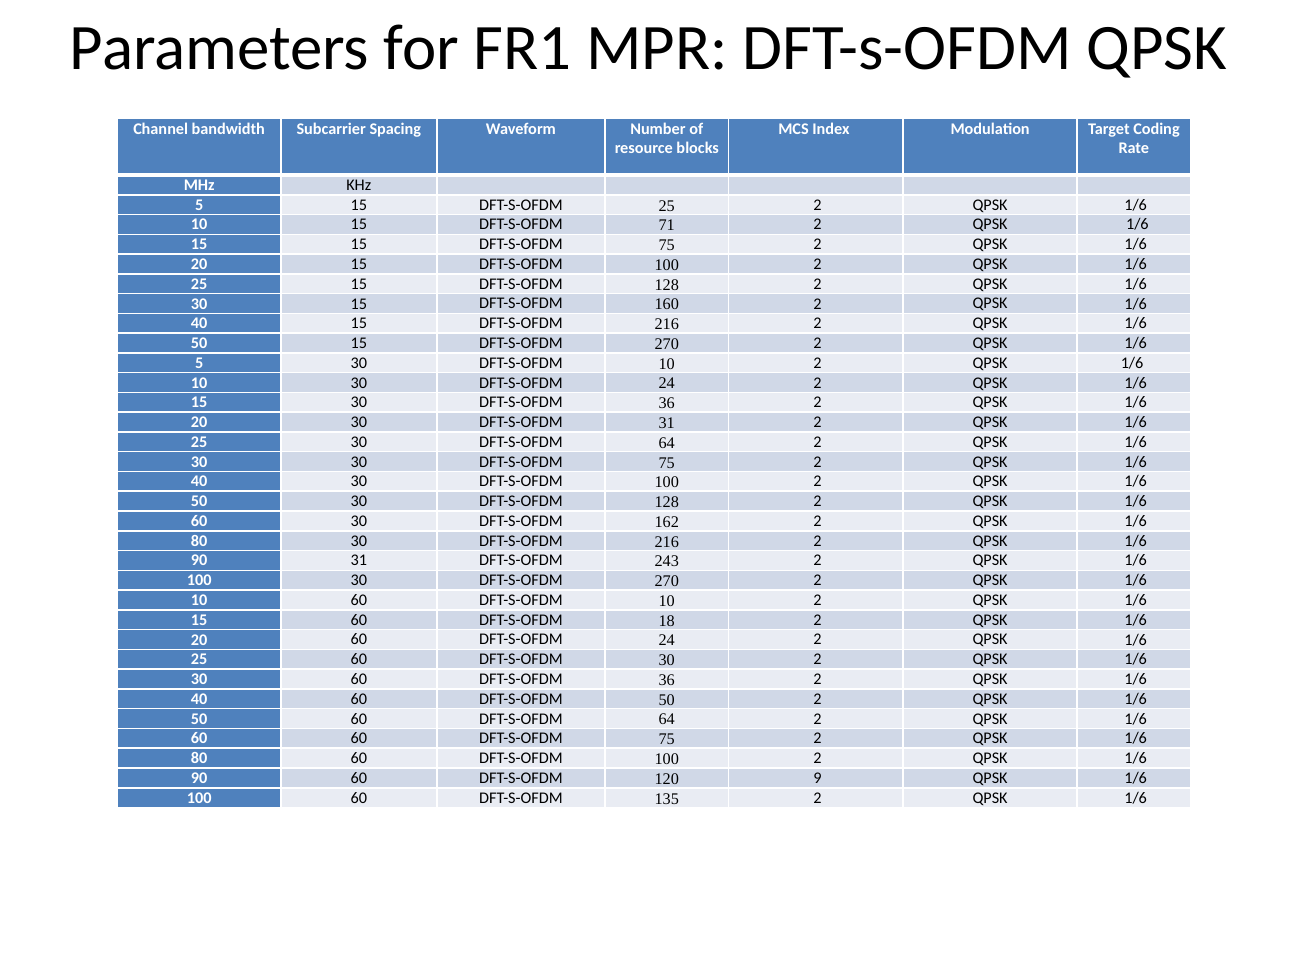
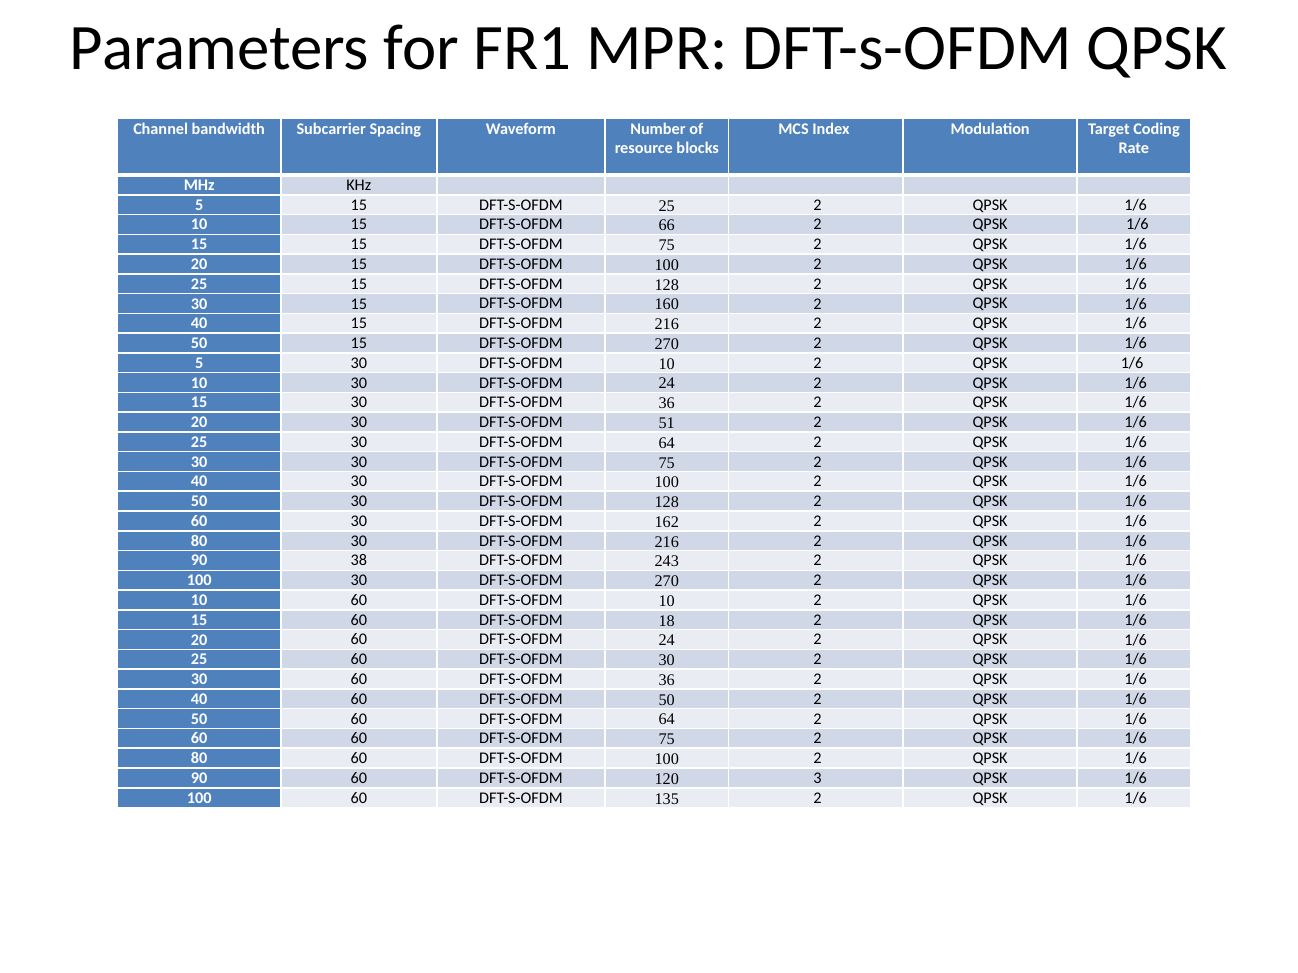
71: 71 -> 66 (667, 226)
DFT-S-OFDM 31: 31 -> 51 (667, 423)
90 31: 31 -> 38 (359, 561)
9: 9 -> 3 (818, 778)
